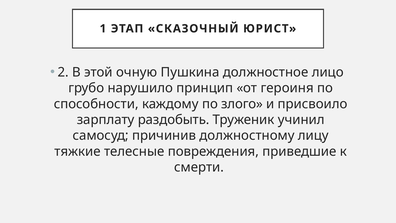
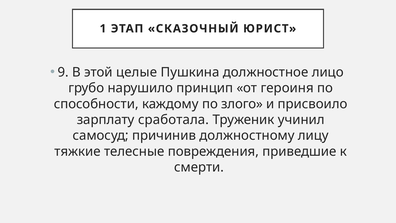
2: 2 -> 9 (63, 72)
очную: очную -> целые (137, 72)
раздобыть: раздобыть -> сработала (173, 120)
